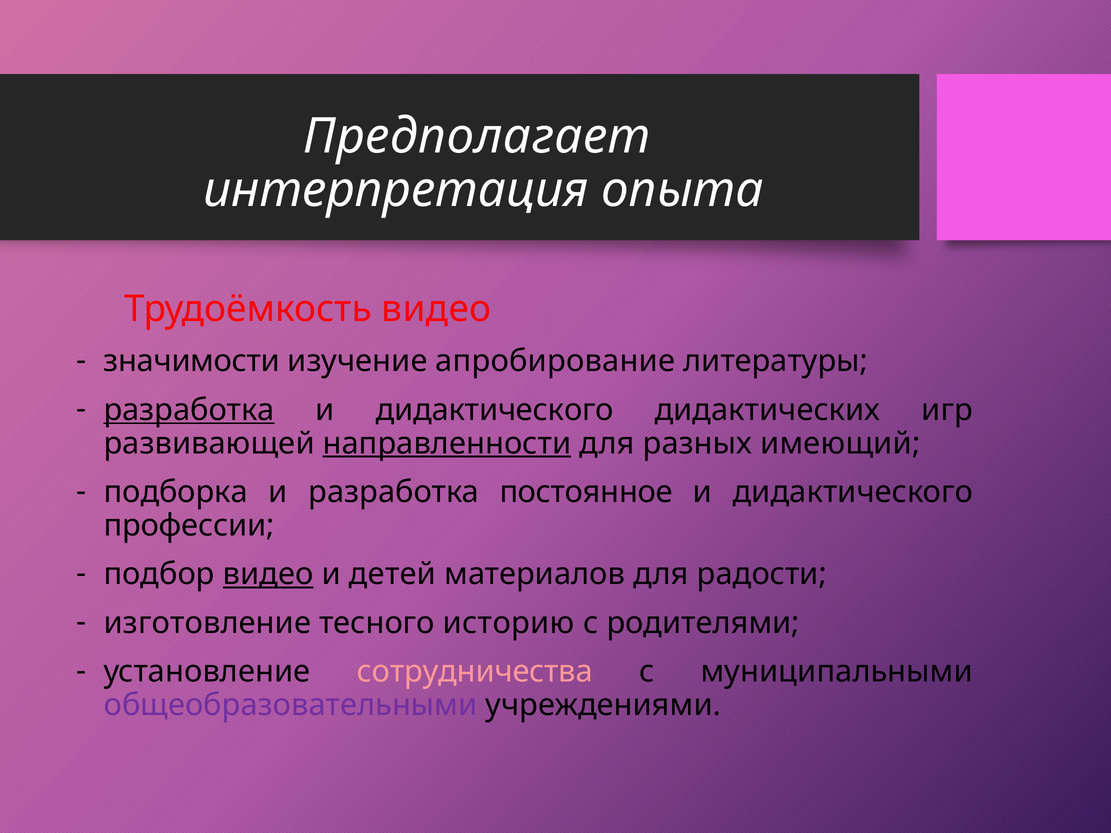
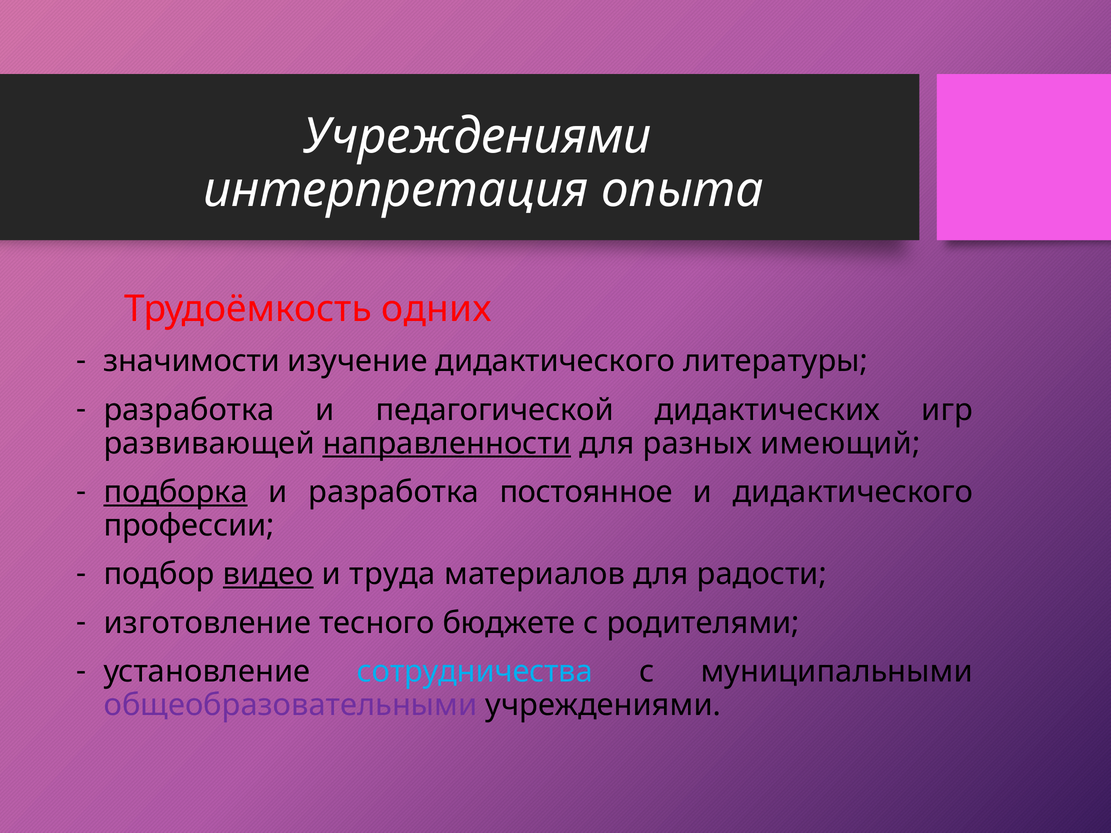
Предполагает: Предполагает -> Учреждениями (477, 137)
Трудоёмкость видео: видео -> одних (436, 309)
изучение апробирование: апробирование -> дидактического (555, 361)
разработка underline: present -> none (189, 410)
дидактического: дидактического -> педагогической (495, 410)
подборка underline: none -> present (176, 492)
детей: детей -> труда (392, 574)
историю: историю -> бюджете (509, 623)
сотрудничества colour: pink -> light blue (475, 672)
